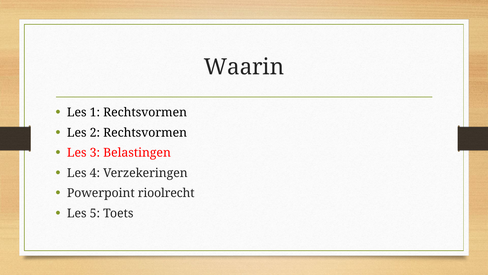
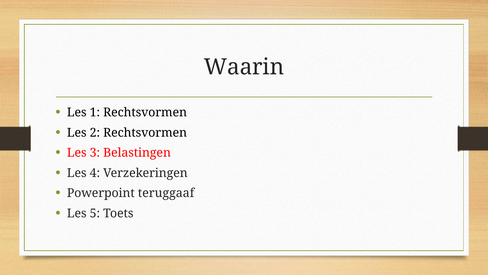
rioolrecht: rioolrecht -> teruggaaf (166, 193)
